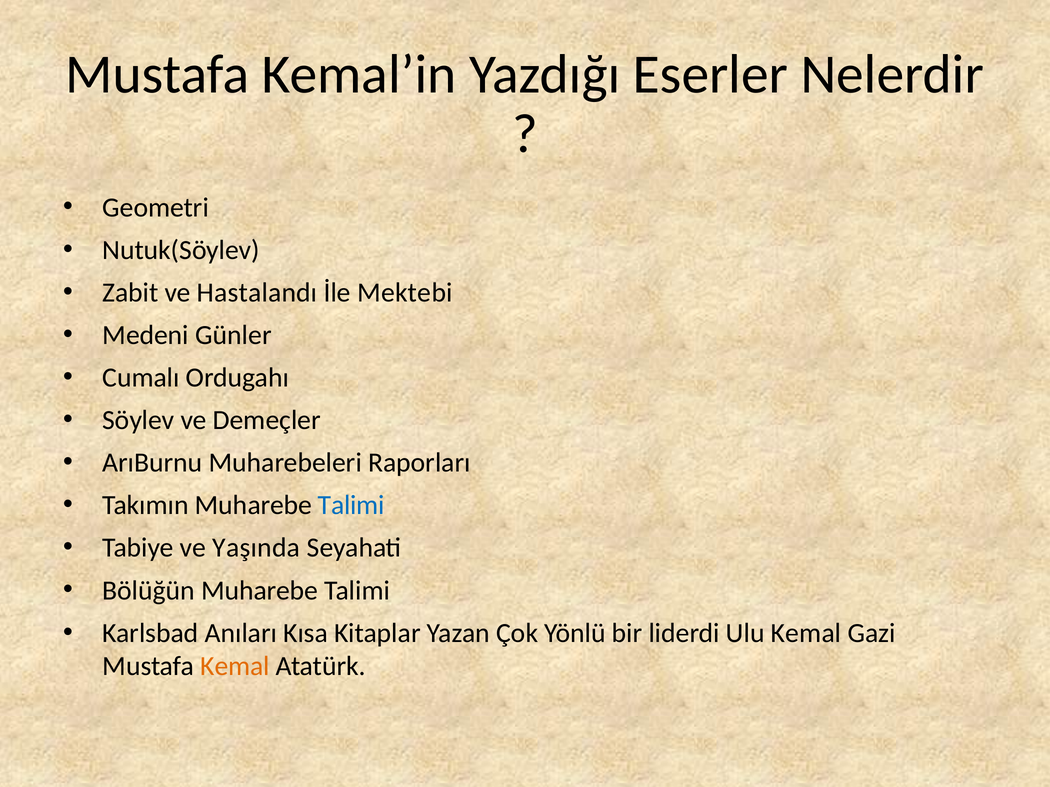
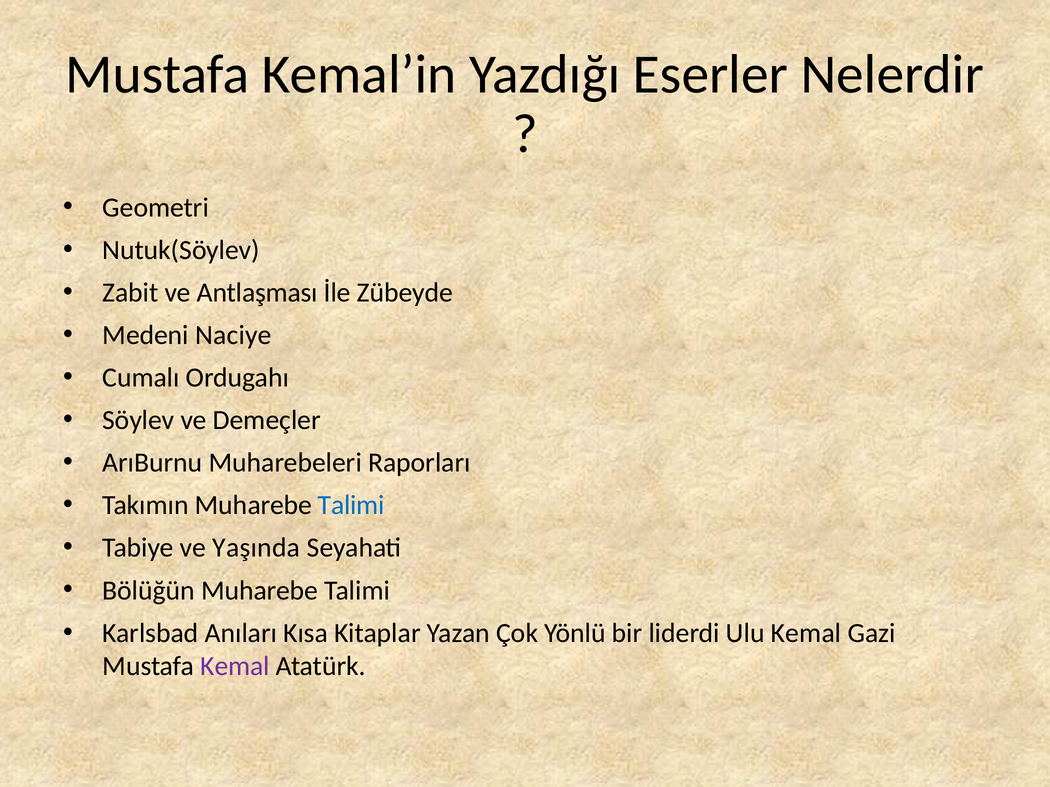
Hastalandı: Hastalandı -> Antlaşması (257, 293)
Mektebi: Mektebi -> Zübeyde (405, 293)
Günler: Günler -> Naciye (233, 335)
Kemal colour: orange -> purple (235, 667)
